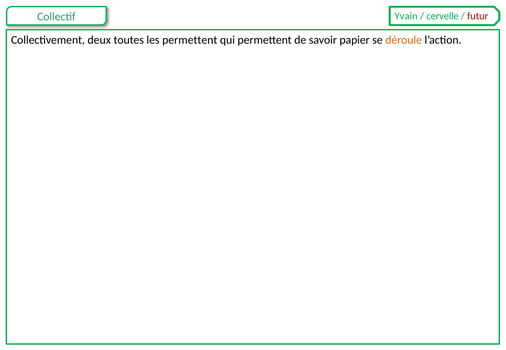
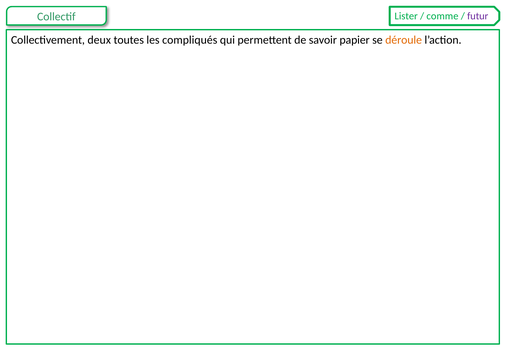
Yvain: Yvain -> Lister (406, 16)
cervelle: cervelle -> comme (442, 16)
futur colour: red -> purple (478, 16)
les permettent: permettent -> compliqués (190, 40)
